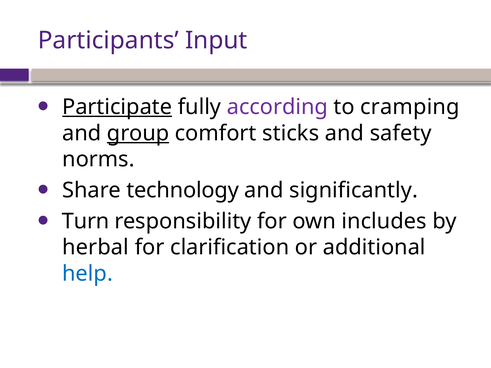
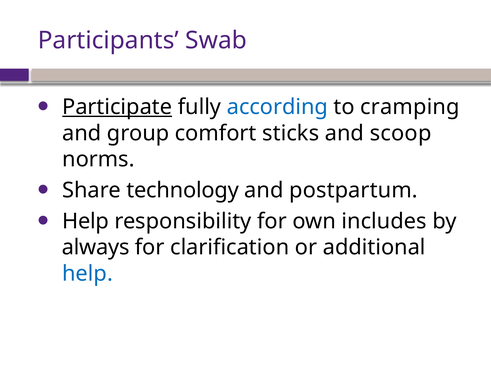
Input: Input -> Swab (216, 41)
according colour: purple -> blue (277, 107)
group underline: present -> none (138, 133)
safety: safety -> scoop (401, 133)
significantly: significantly -> postpartum (353, 190)
Turn: Turn -> Help (86, 221)
herbal: herbal -> always (96, 248)
